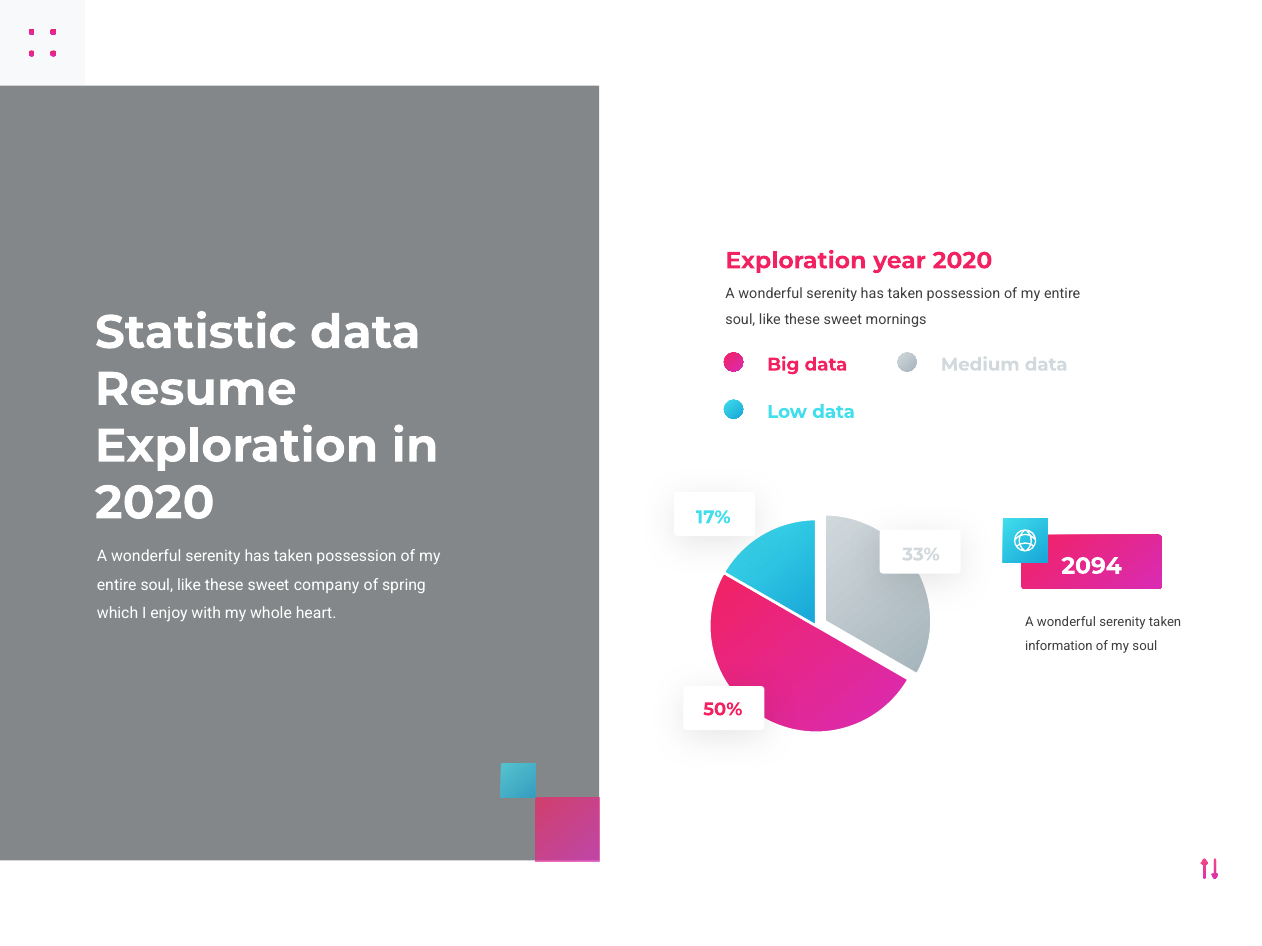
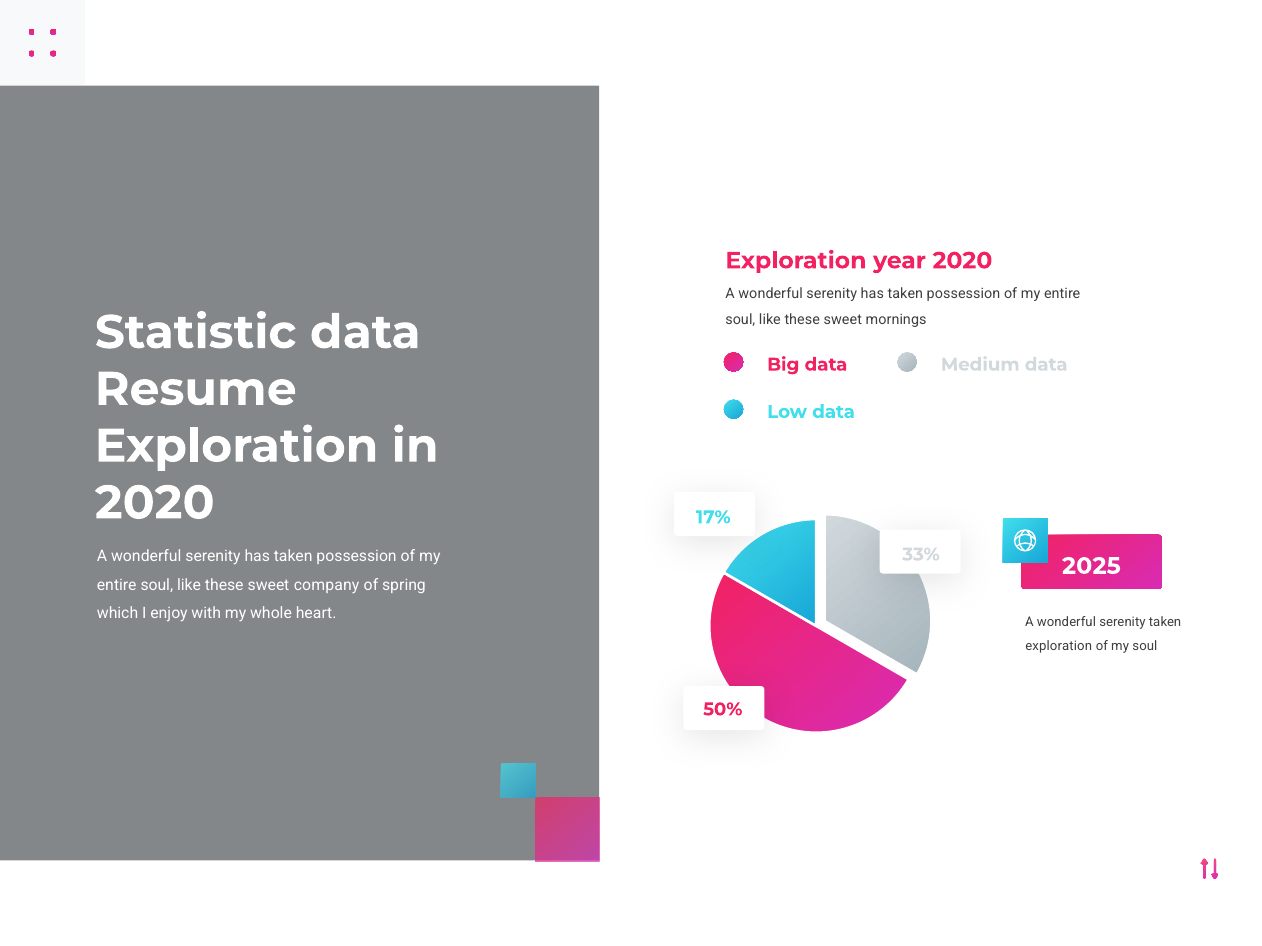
2094: 2094 -> 2025 (1091, 566)
information: information -> exploration (1059, 646)
